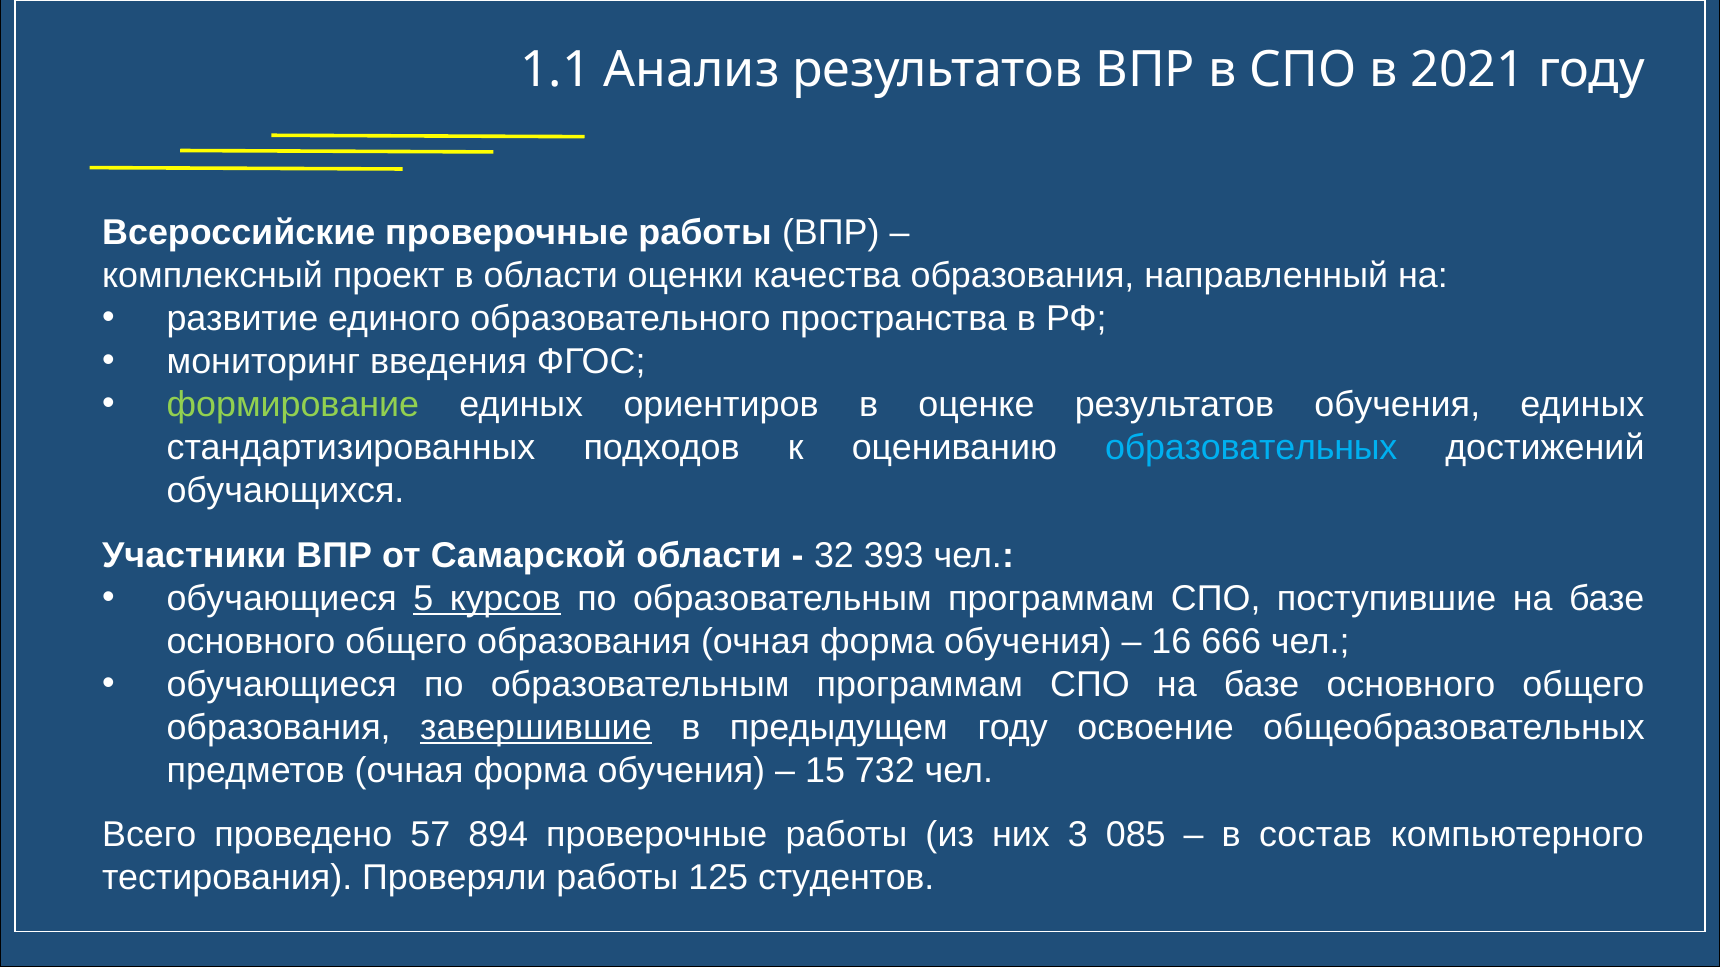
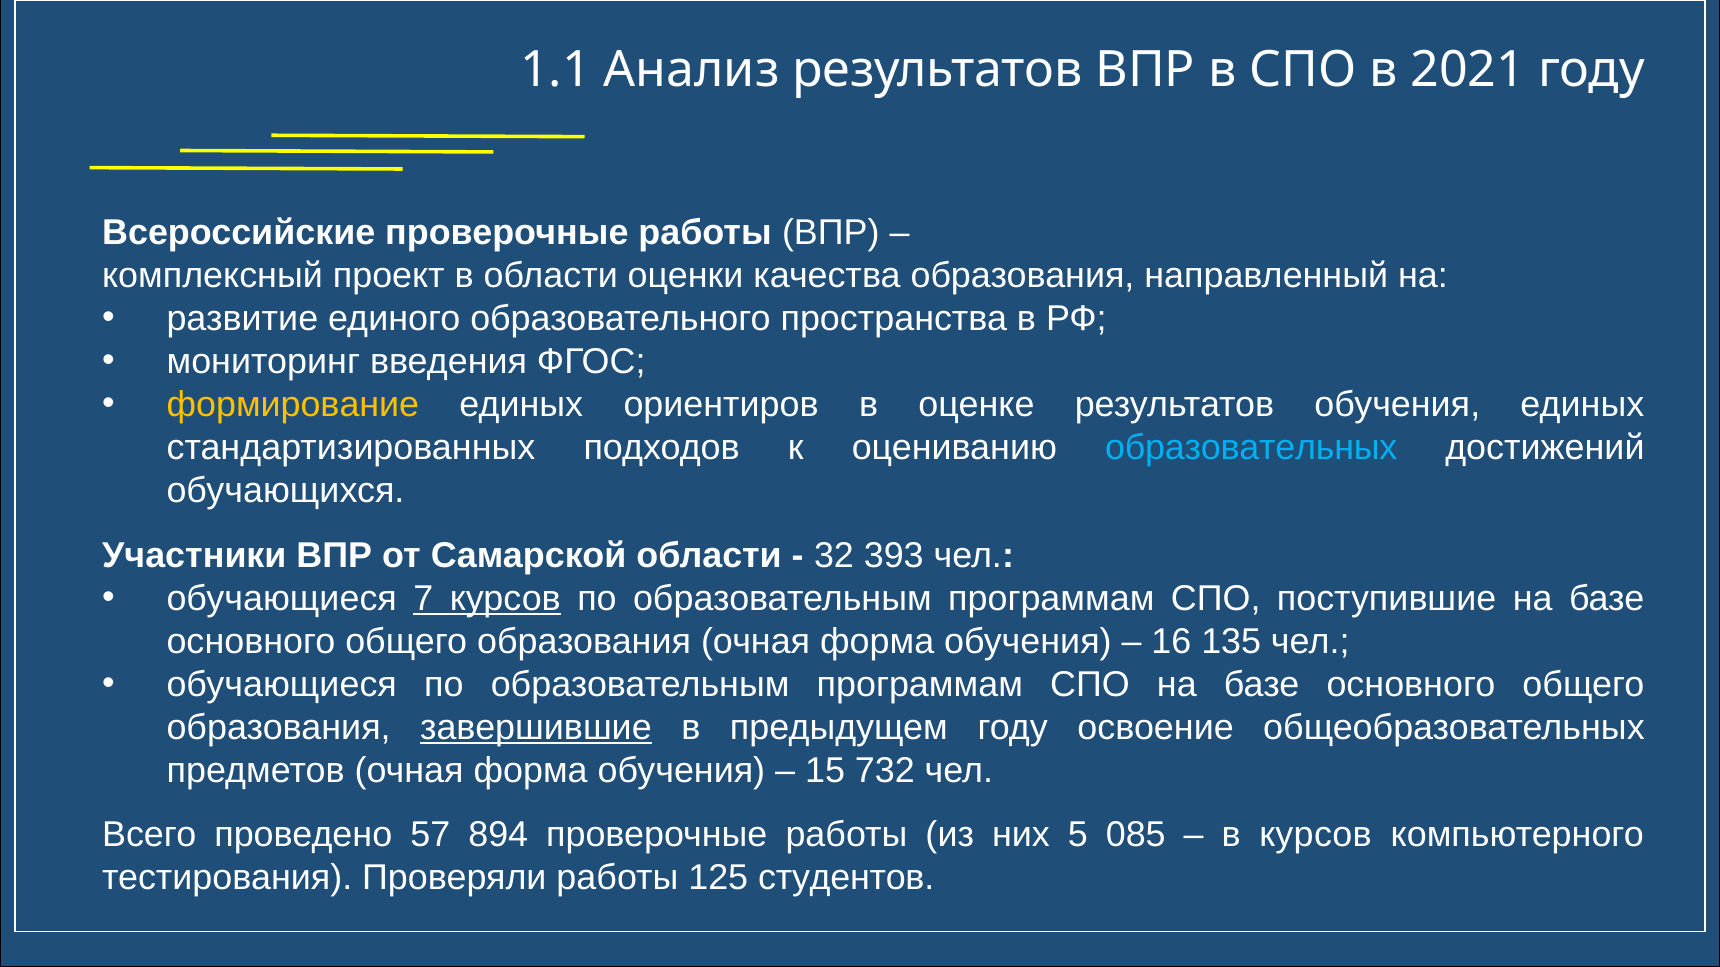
формирование colour: light green -> yellow (293, 405)
5: 5 -> 7 (423, 599)
666: 666 -> 135 (1231, 642)
3: 3 -> 5 (1078, 835)
в состав: состав -> курсов (1316, 835)
